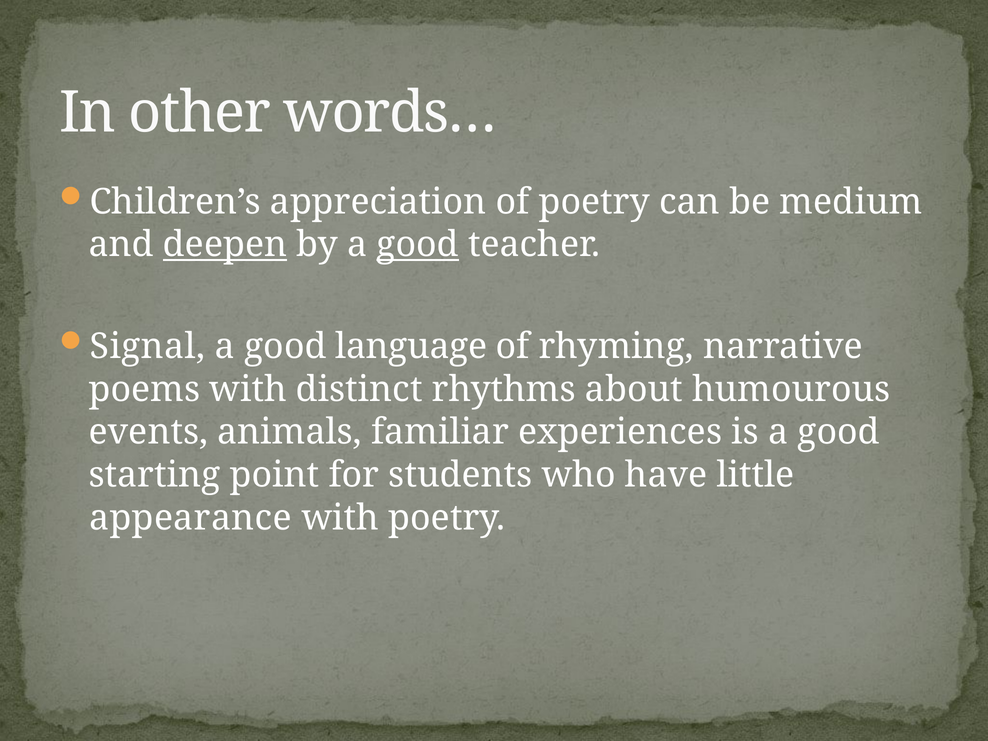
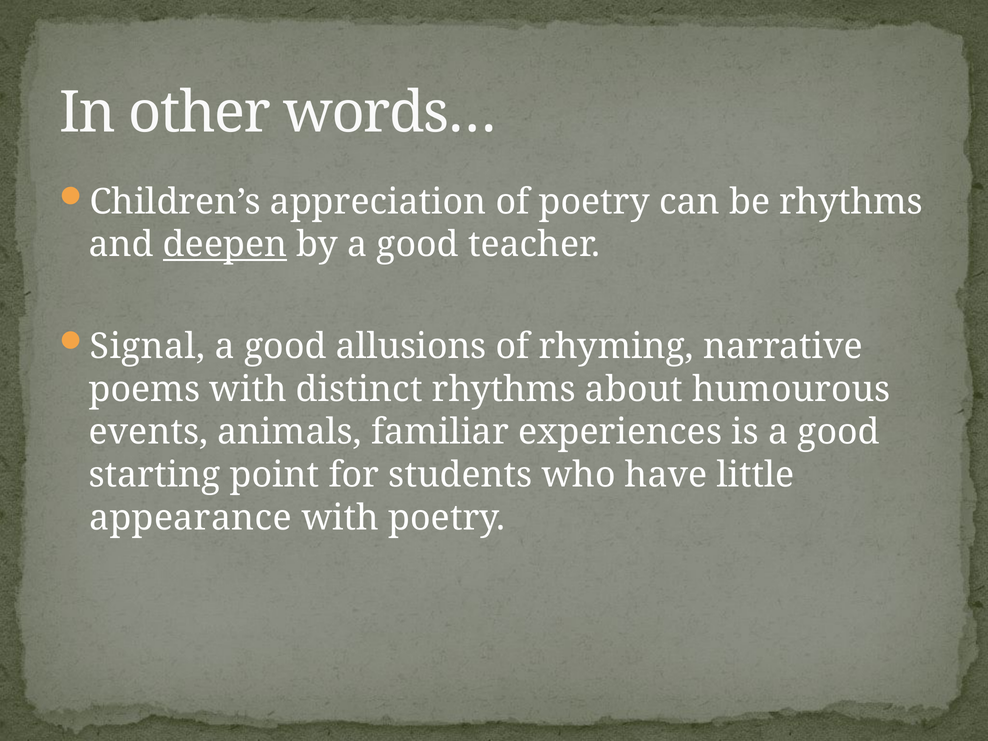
be medium: medium -> rhythms (851, 202)
good underline: present -> none (418, 245)
language: language -> allusions (411, 347)
